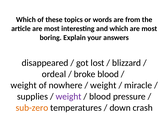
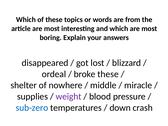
broke blood: blood -> these (108, 74)
weight: weight -> shelter (24, 85)
weight: weight -> middle (103, 85)
sub-zero colour: orange -> blue (32, 108)
